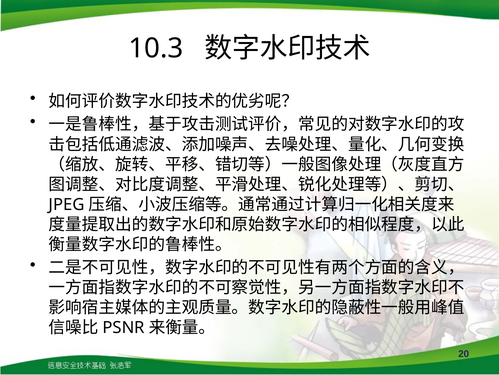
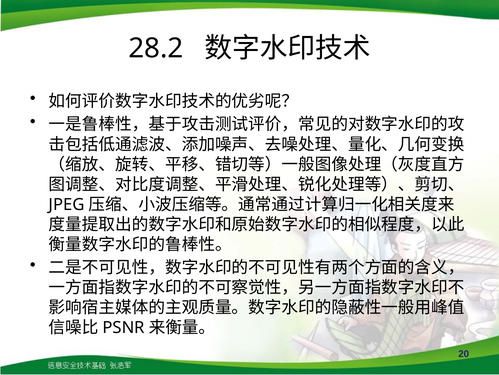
10.3: 10.3 -> 28.2 (156, 48)
